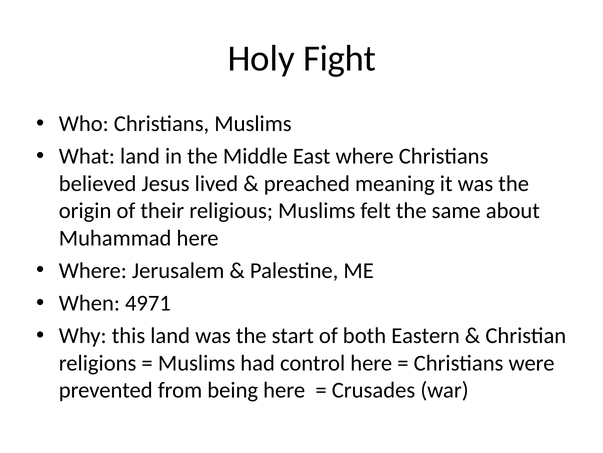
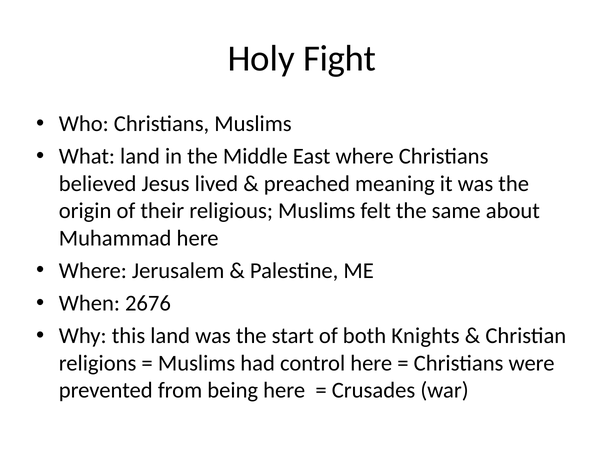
4971: 4971 -> 2676 (148, 303)
Eastern: Eastern -> Knights (425, 335)
